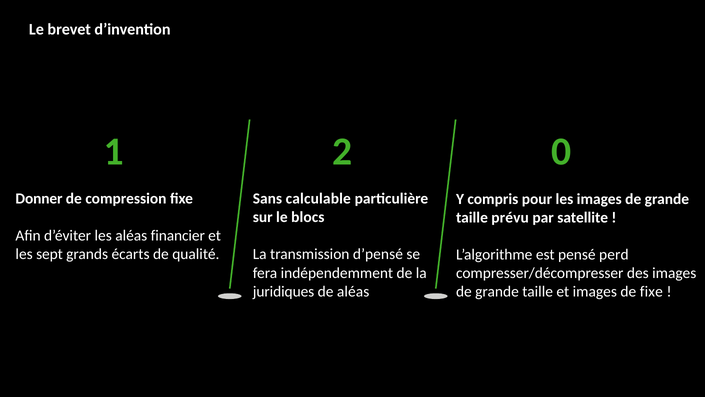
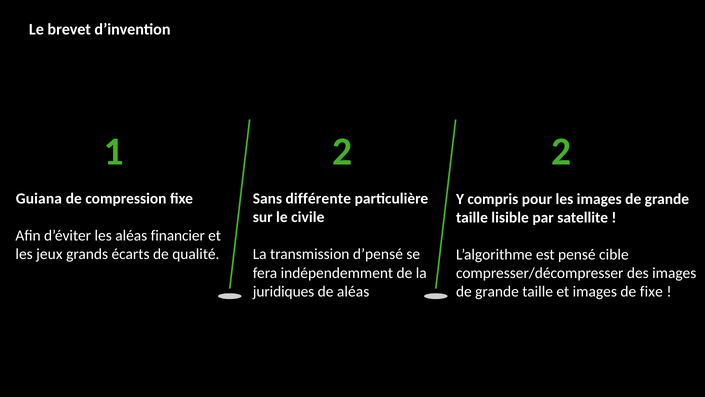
2 0: 0 -> 2 (561, 152)
Donner: Donner -> Guiana (39, 199)
calculable: calculable -> différente (318, 199)
blocs: blocs -> civile (308, 217)
prévu: prévu -> lisible (510, 217)
sept: sept -> jeux (49, 254)
perd: perd -> cible (614, 254)
